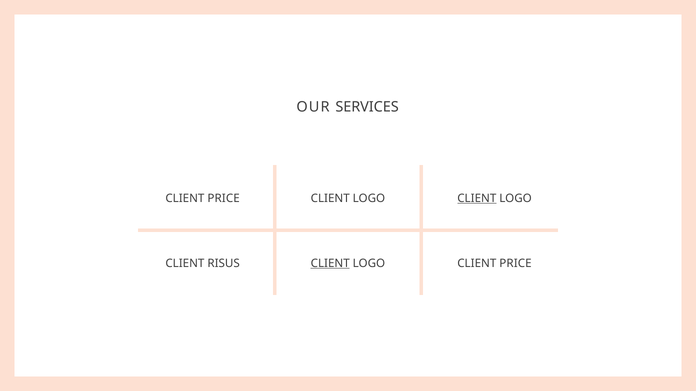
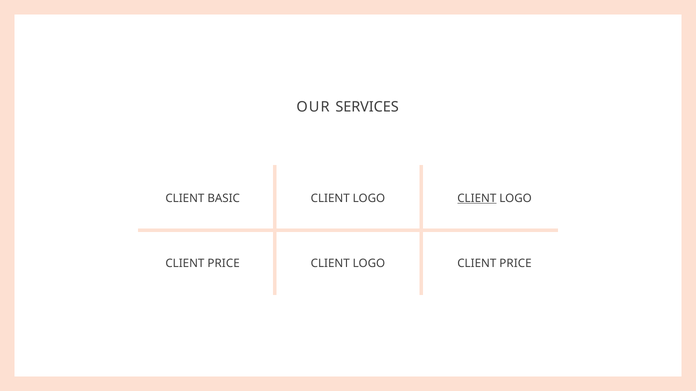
PRICE: PRICE -> BASIC (224, 199)
RISUS: RISUS -> PRICE (224, 264)
CLIENT underline: present -> none (330, 264)
